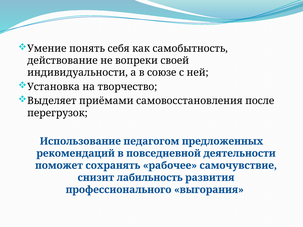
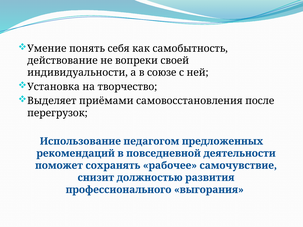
лабильность: лабильность -> должностью (150, 178)
